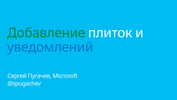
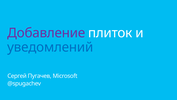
Добавление colour: green -> purple (46, 33)
